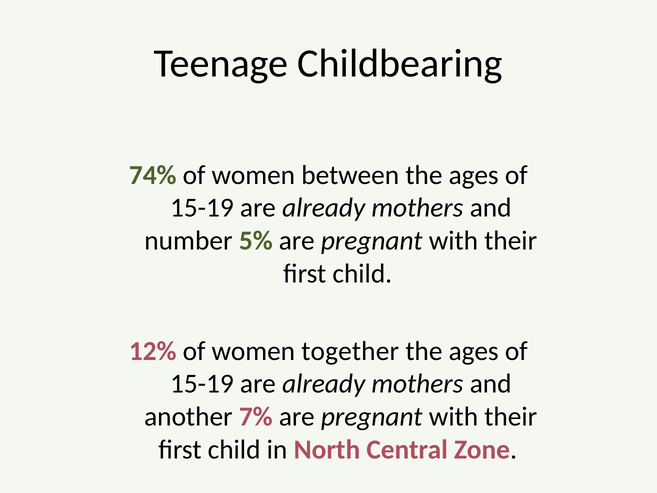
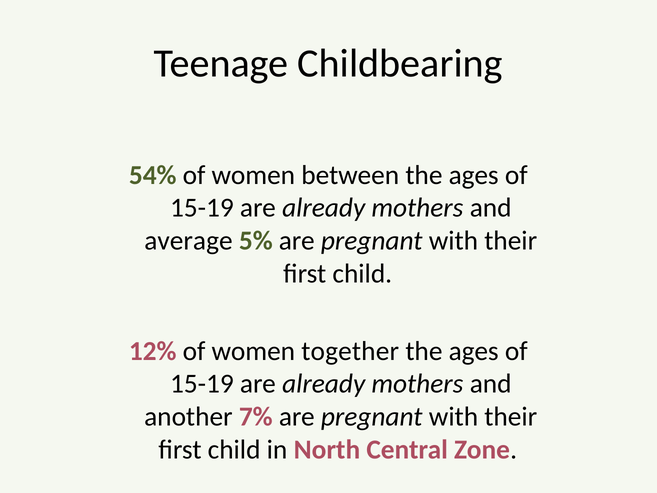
74%: 74% -> 54% (153, 175)
number: number -> average (188, 241)
